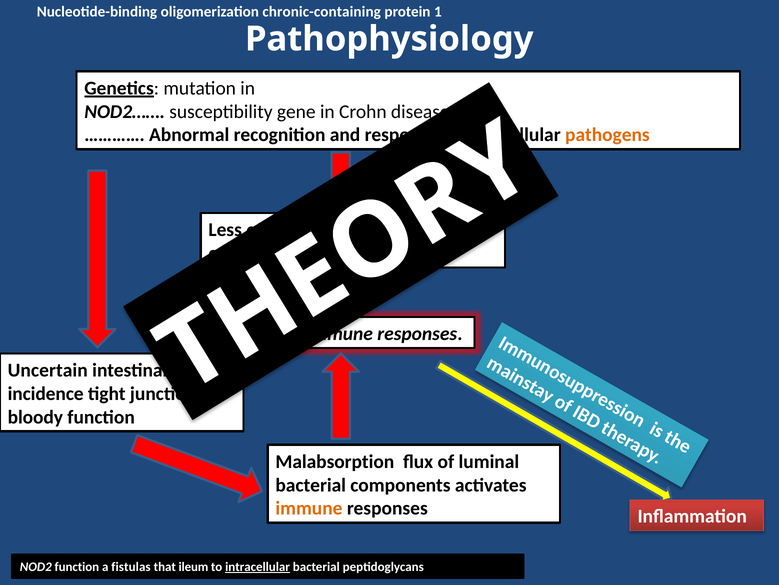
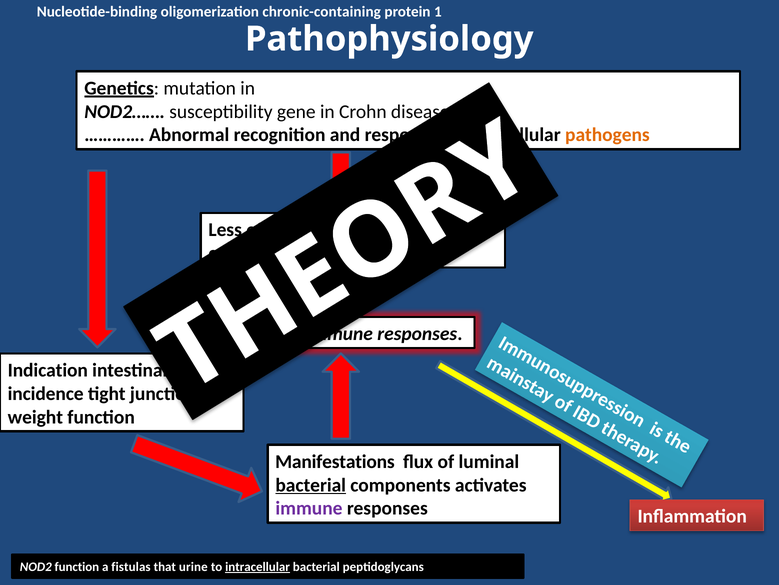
Uncertain: Uncertain -> Indication (48, 370)
bloody: bloody -> weight (35, 417)
Malabsorption: Malabsorption -> Manifestations (335, 461)
bacterial underline: none -> present (311, 484)
immune colour: orange -> purple (309, 508)
ileum: ileum -> urine (193, 566)
